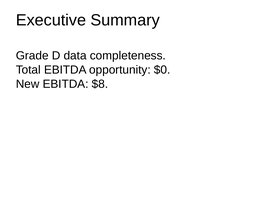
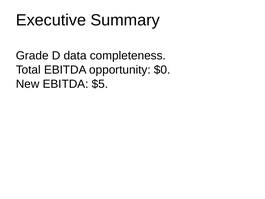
$8: $8 -> $5 (100, 84)
